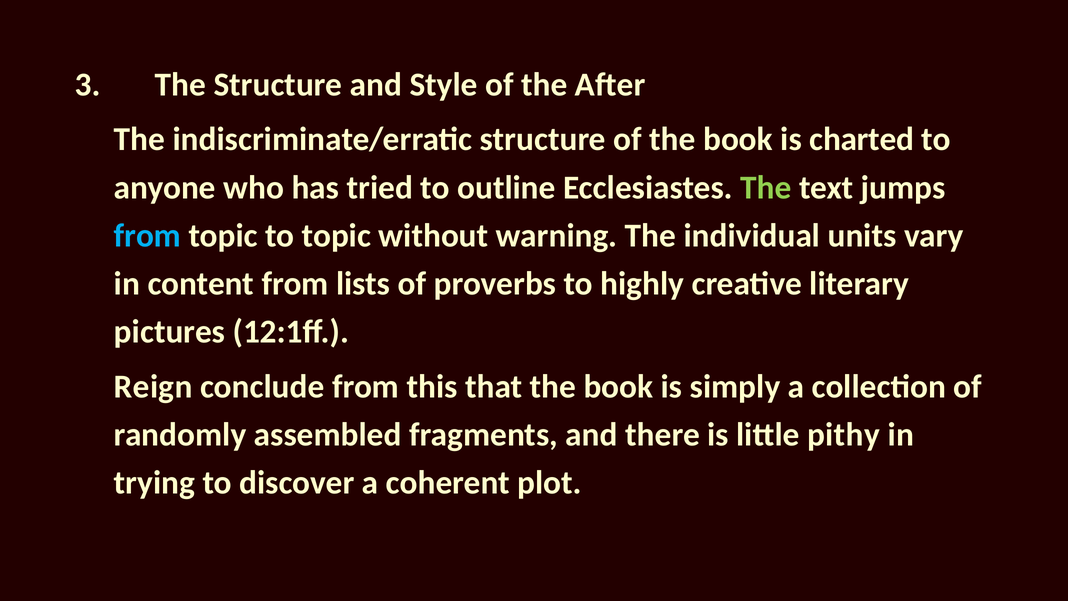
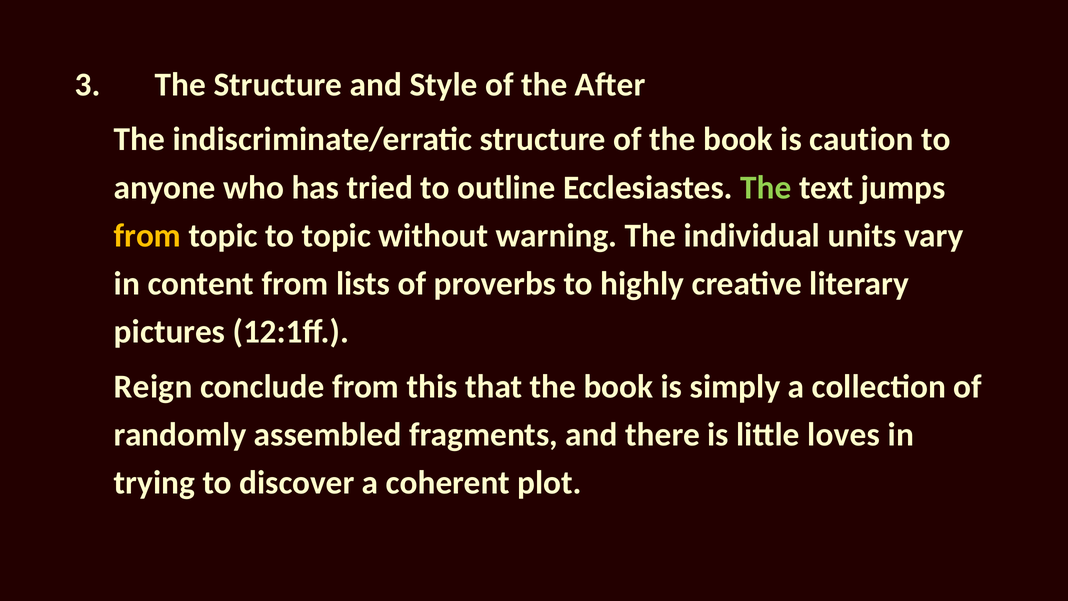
charted: charted -> caution (862, 139)
from colour: light blue -> yellow (148, 235)
pithy: pithy -> loves (844, 434)
